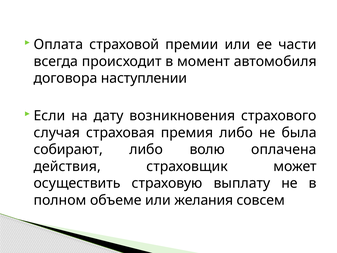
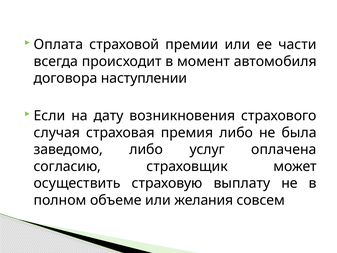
собирают: собирают -> заведомо (68, 149)
волю: волю -> услуг (207, 149)
действия: действия -> согласию (67, 166)
